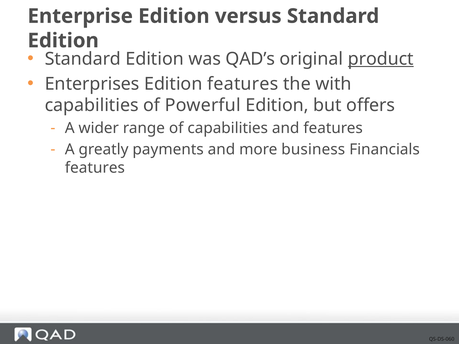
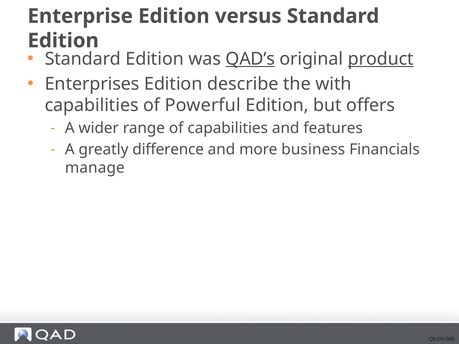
QAD’s underline: none -> present (250, 59)
Edition features: features -> describe (243, 84)
payments: payments -> difference (168, 149)
features: features -> manage (95, 168)
